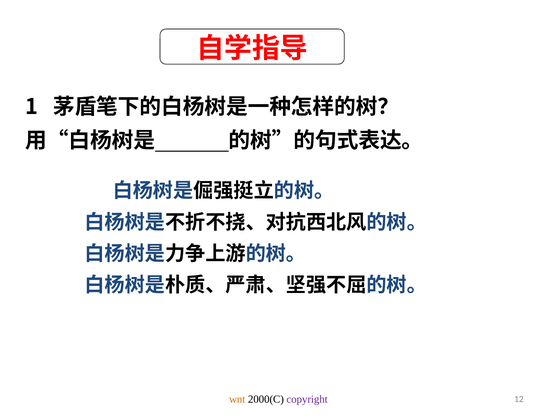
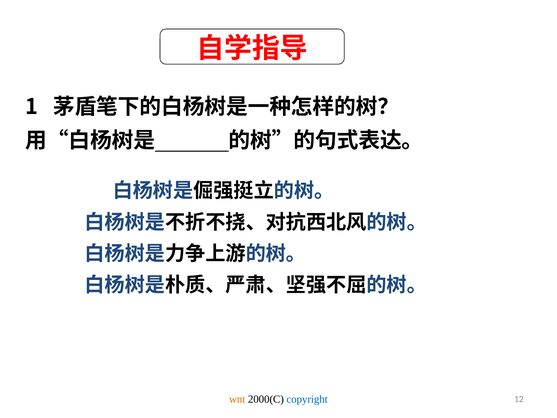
copyright colour: purple -> blue (307, 399)
